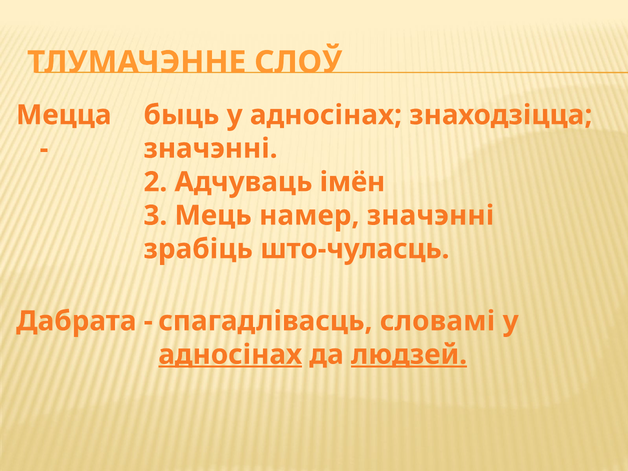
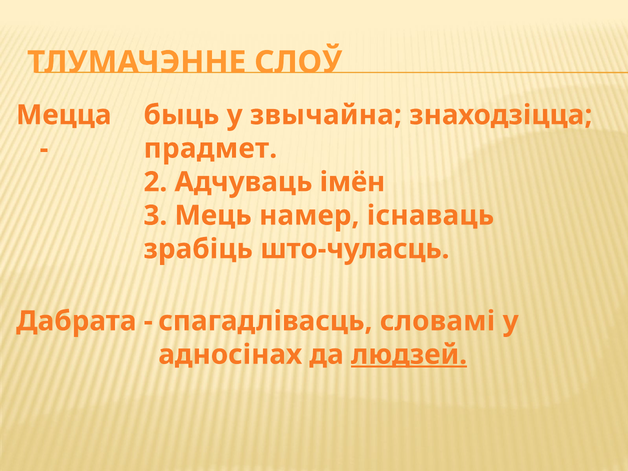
быць у адносінах: адносінах -> звычайна (326, 115)
значэнні: значэнні -> прадмет (210, 149)
намер значэнні: значэнні -> існаваць (430, 216)
адносінах underline: present -> none (230, 355)
